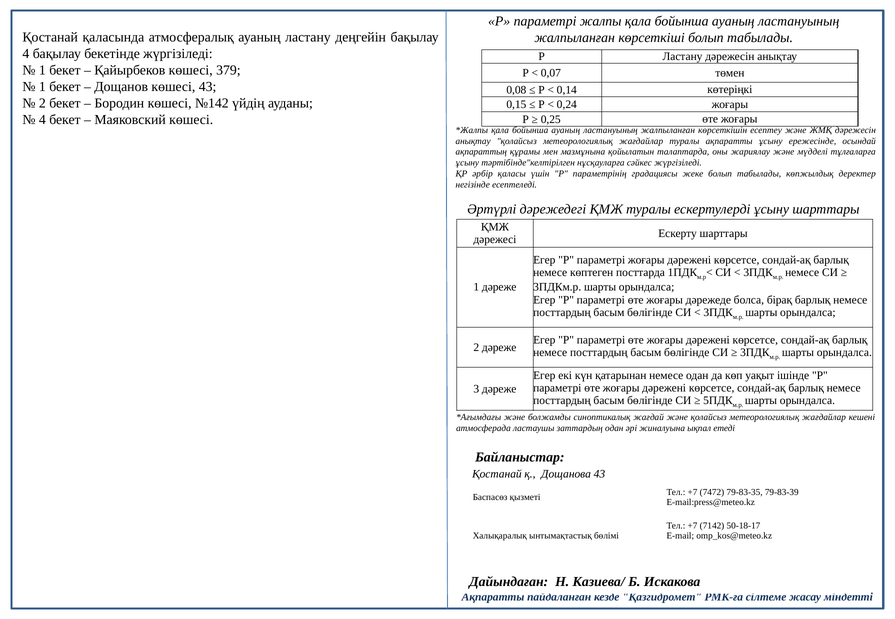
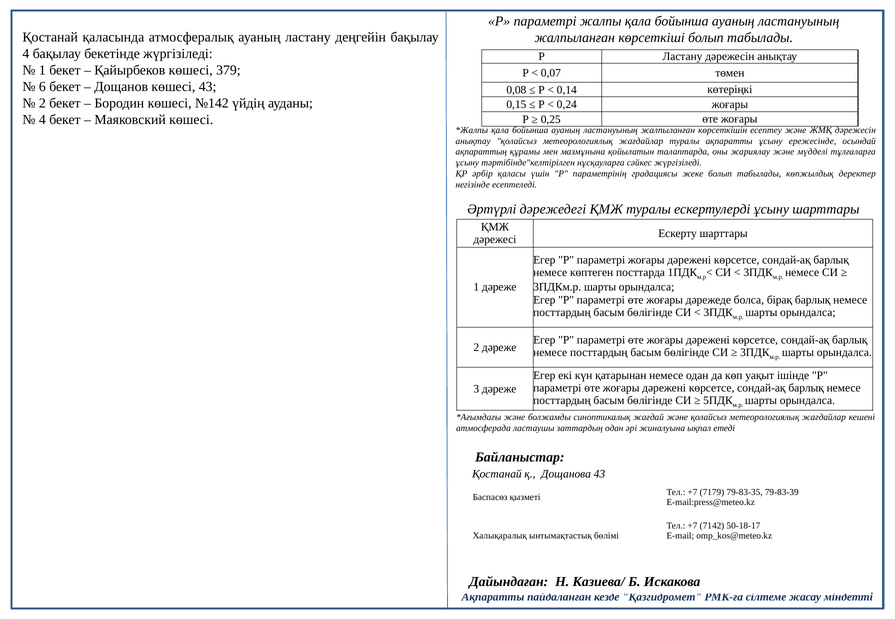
1: 1 -> 6 (42, 87)
7472: 7472 -> 7179 (712, 493)
